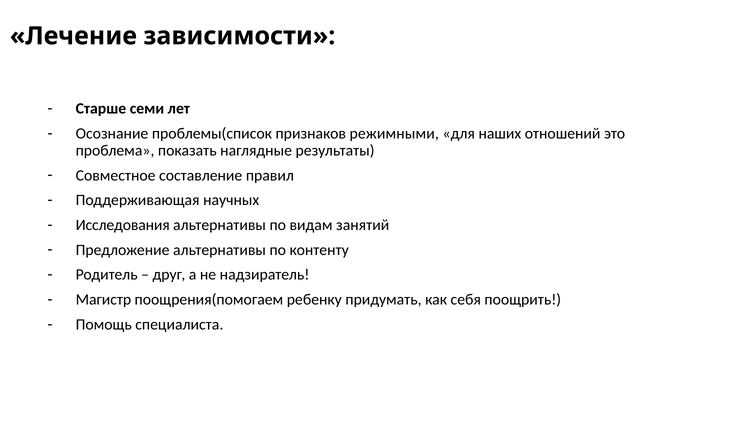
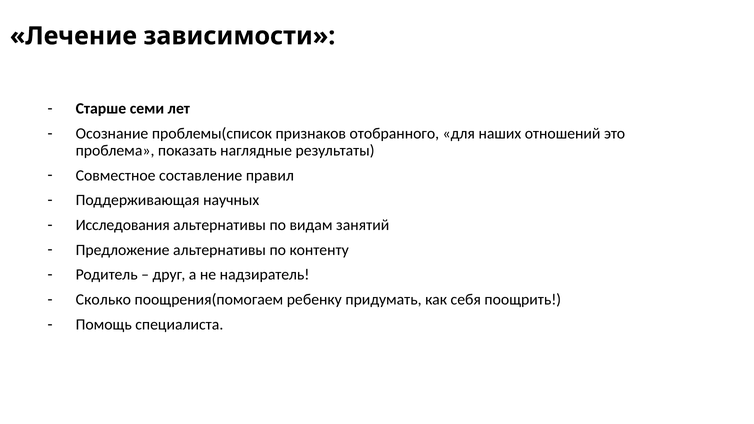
режимными: режимными -> отобранного (394, 134)
Магистр: Магистр -> Сколько (103, 300)
